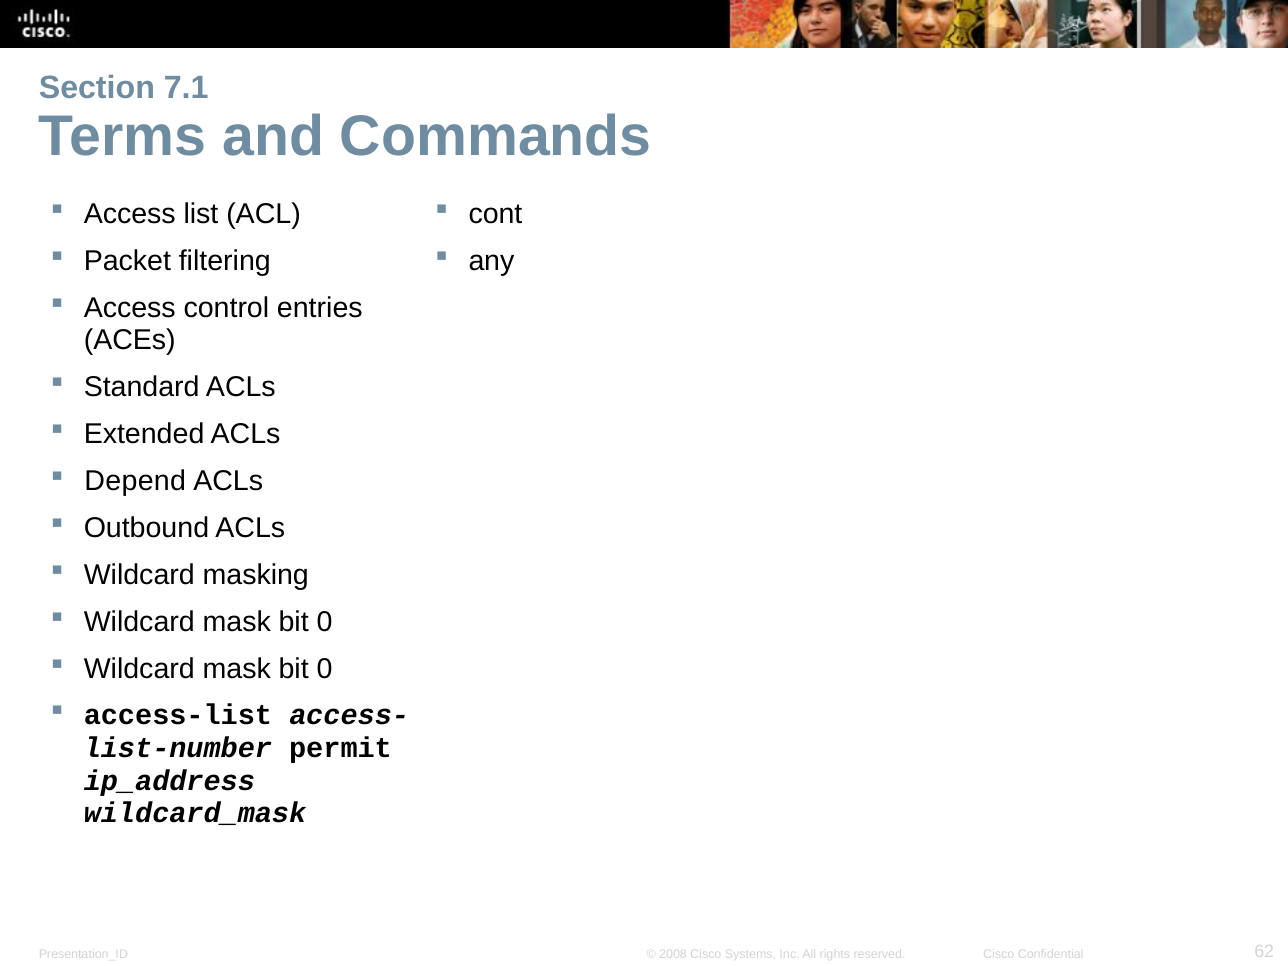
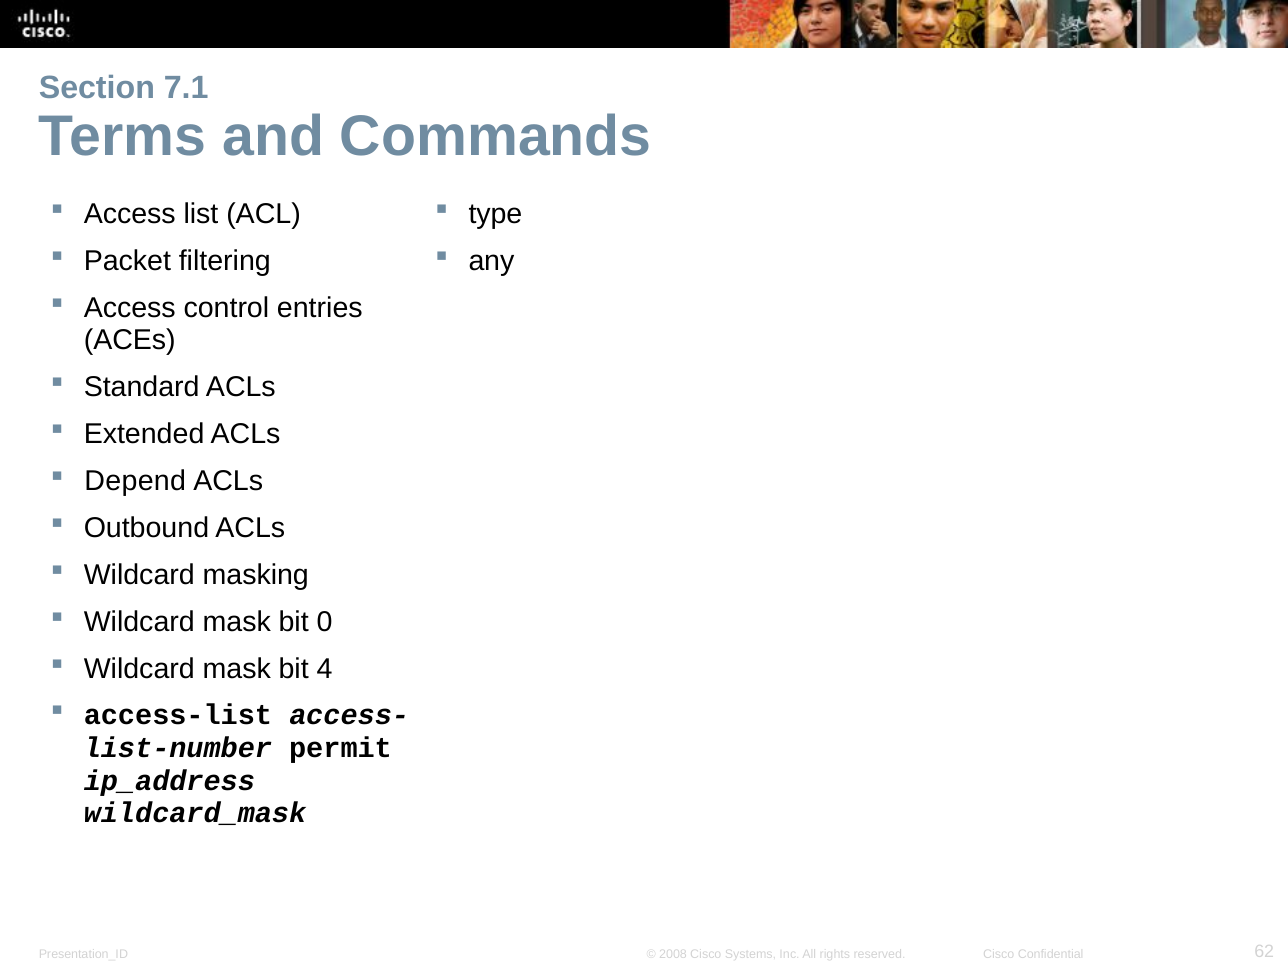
cont: cont -> type (495, 214)
0: 0 -> 4 (325, 669)
